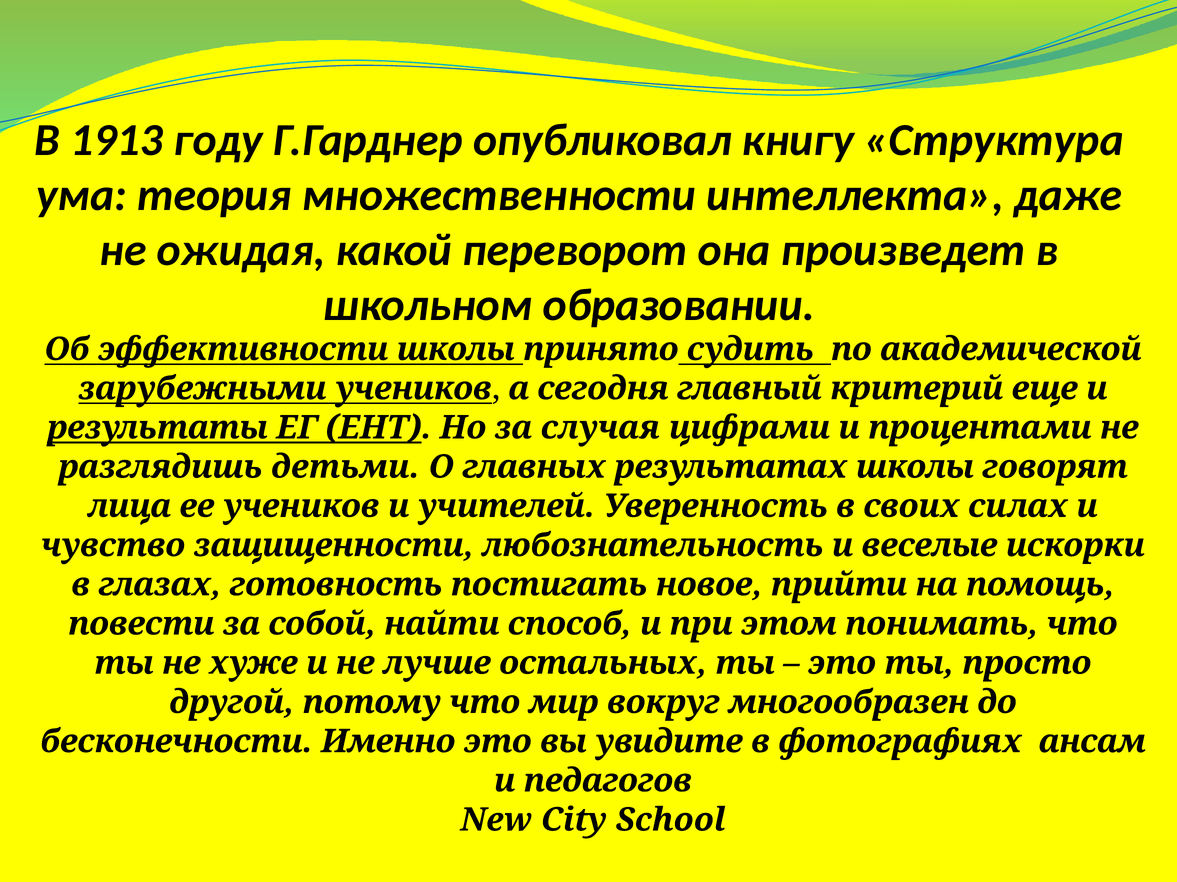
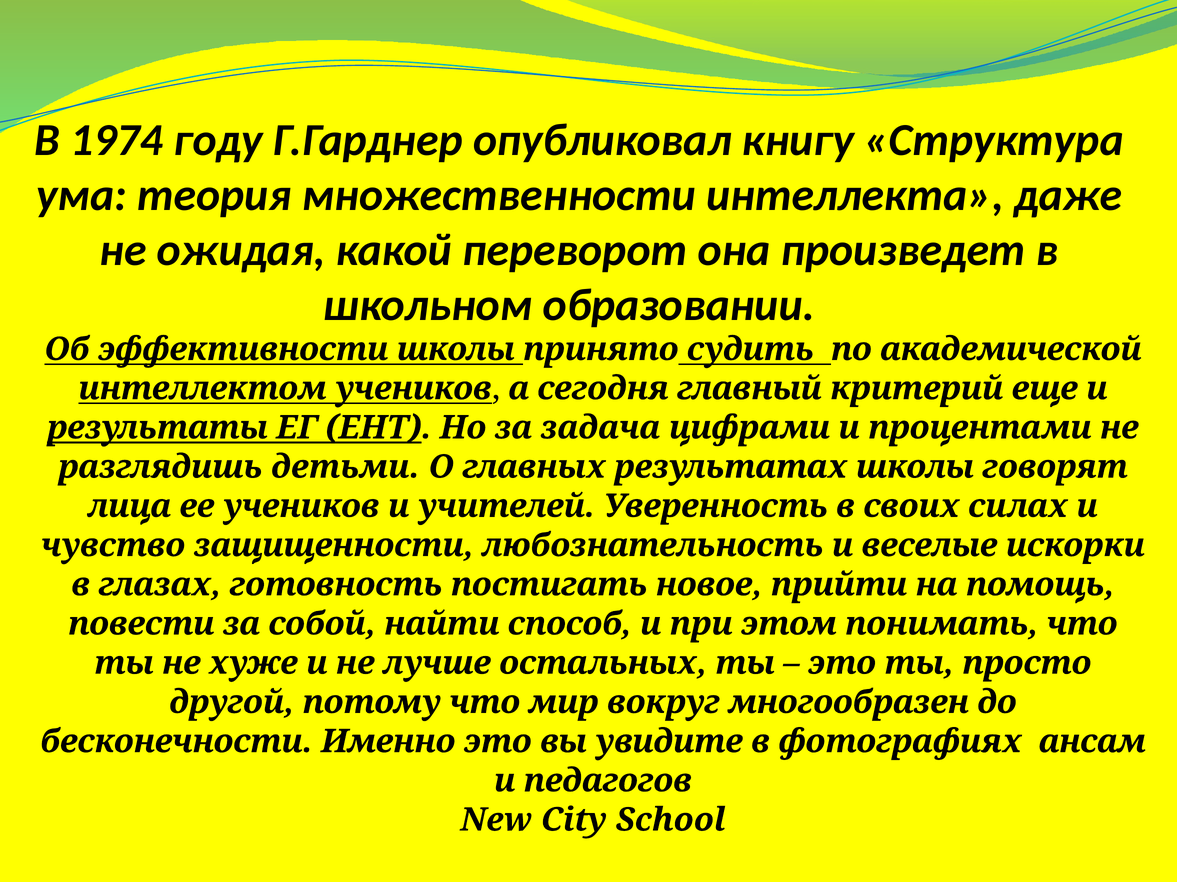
1913: 1913 -> 1974 (117, 140)
зарубежными: зарубежными -> интеллектом (203, 389)
случая: случая -> задача (600, 428)
